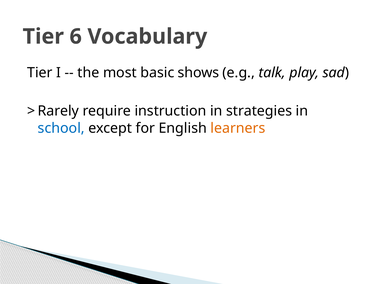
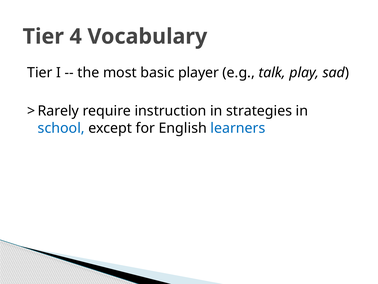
6: 6 -> 4 (76, 36)
shows: shows -> player (198, 73)
learners colour: orange -> blue (238, 128)
